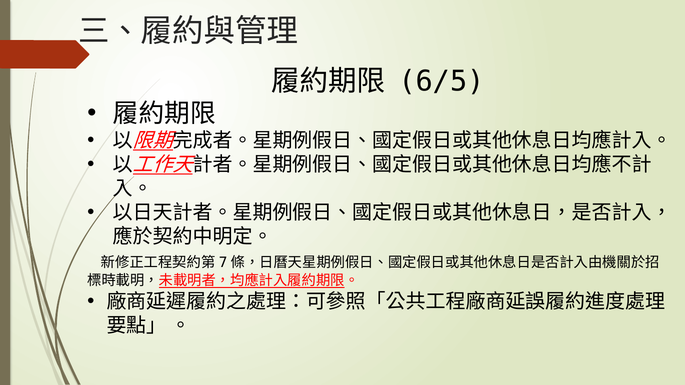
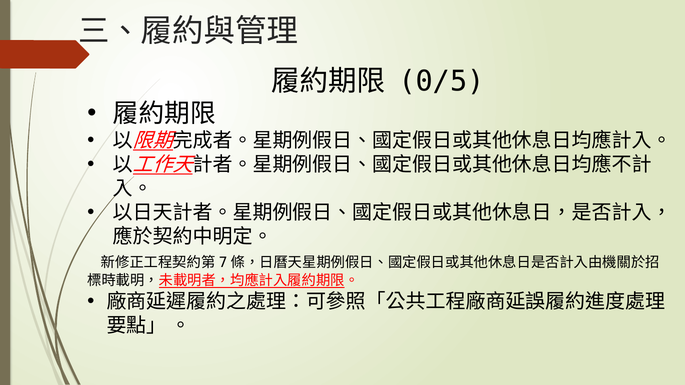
6/5: 6/5 -> 0/5 (441, 81)
